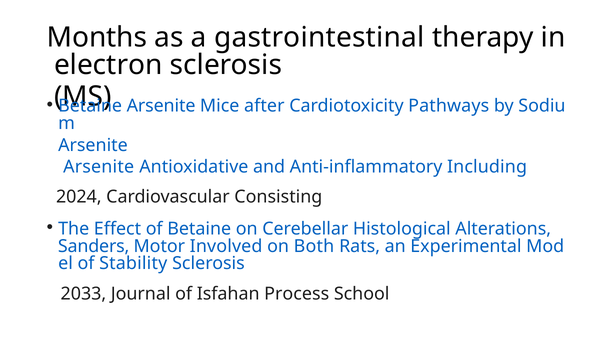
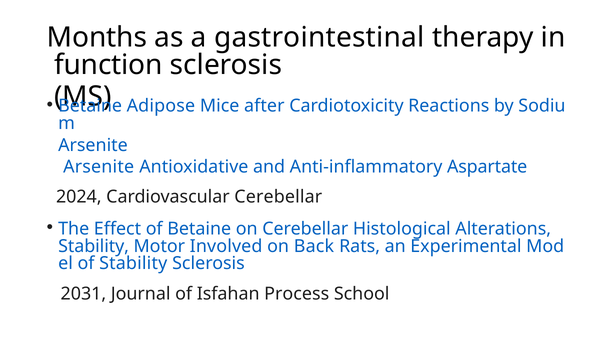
electron: electron -> function (108, 65)
Arsenite: Arsenite -> Adipose (161, 106)
Pathways: Pathways -> Reactions (449, 106)
Including: Including -> Aspartate (487, 167)
Cardiovascular Consisting: Consisting -> Cerebellar (278, 197)
Sanders: Sanders -> Stability (94, 246)
Both: Both -> Back (314, 246)
2033: 2033 -> 2031 (83, 293)
